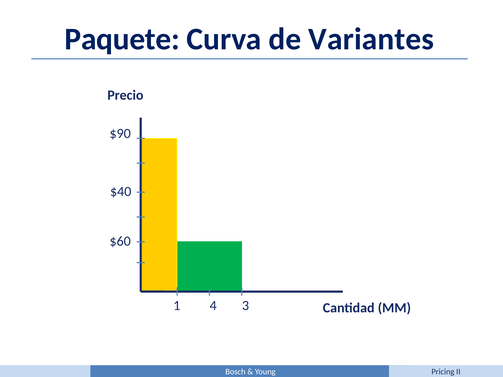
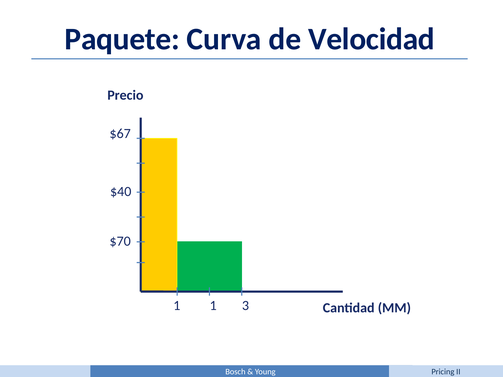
Variantes: Variantes -> Velocidad (371, 39)
$90: $90 -> $67 (120, 134)
$60: $60 -> $70 (120, 241)
1 4: 4 -> 1 (213, 306)
